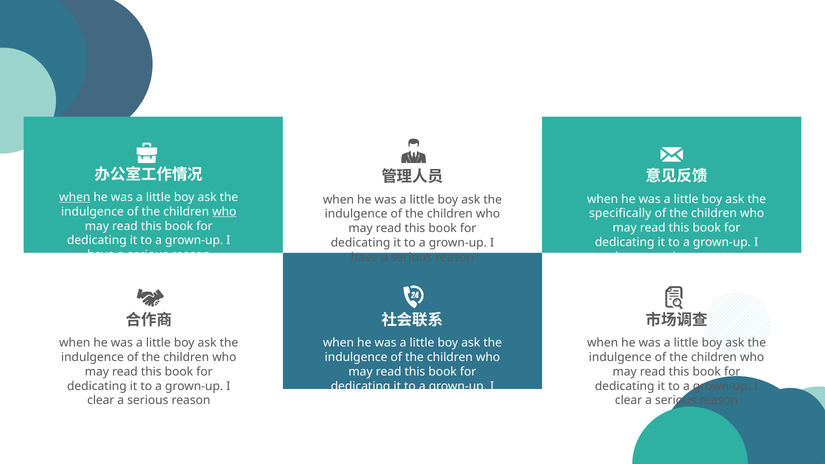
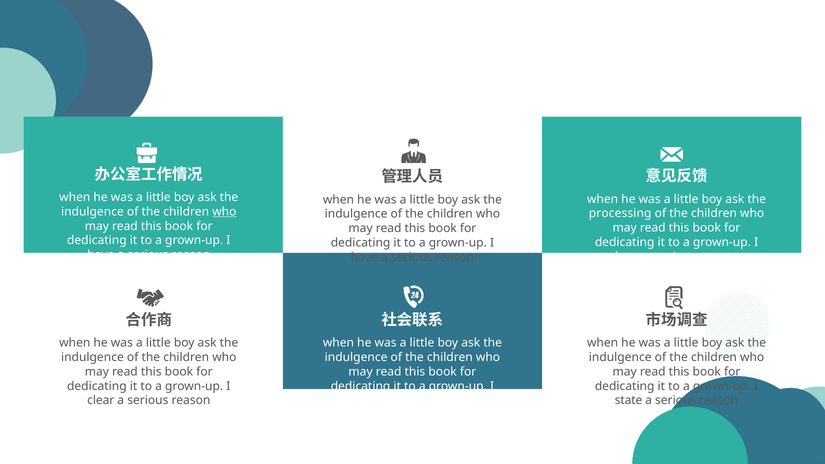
when underline: present -> none (75, 197)
specifically: specifically -> processing (620, 214)
clear: clear -> state (629, 401)
